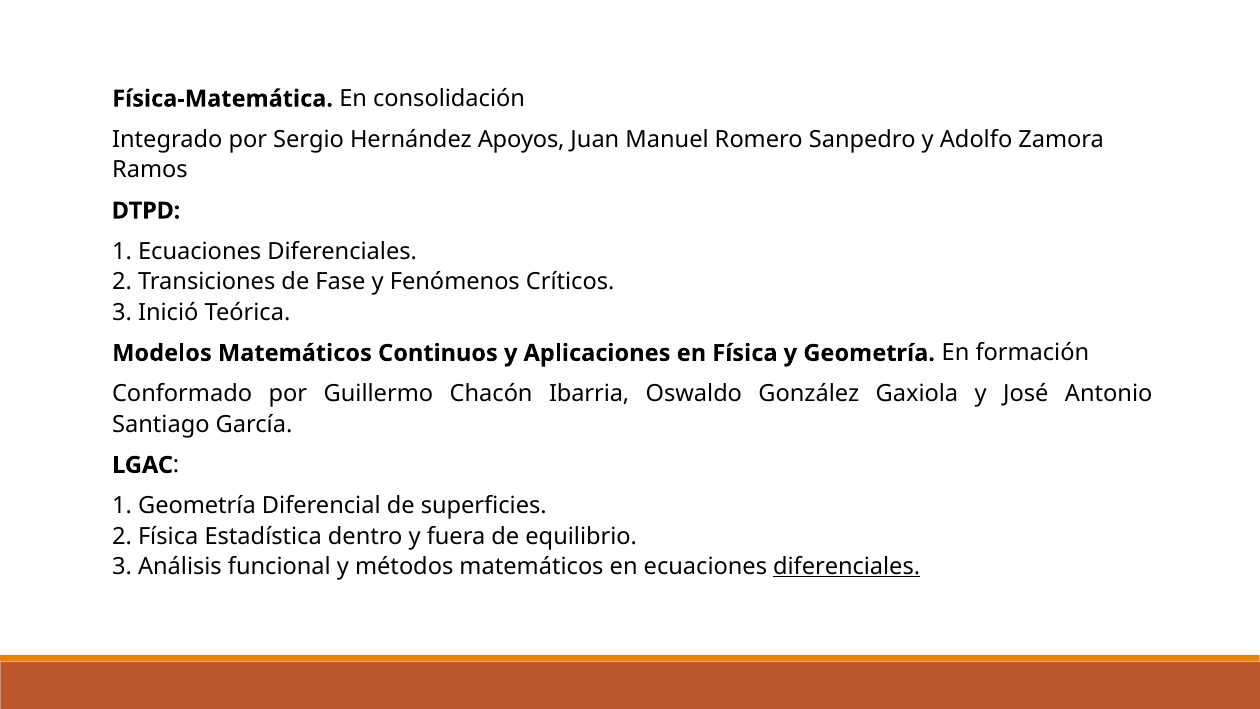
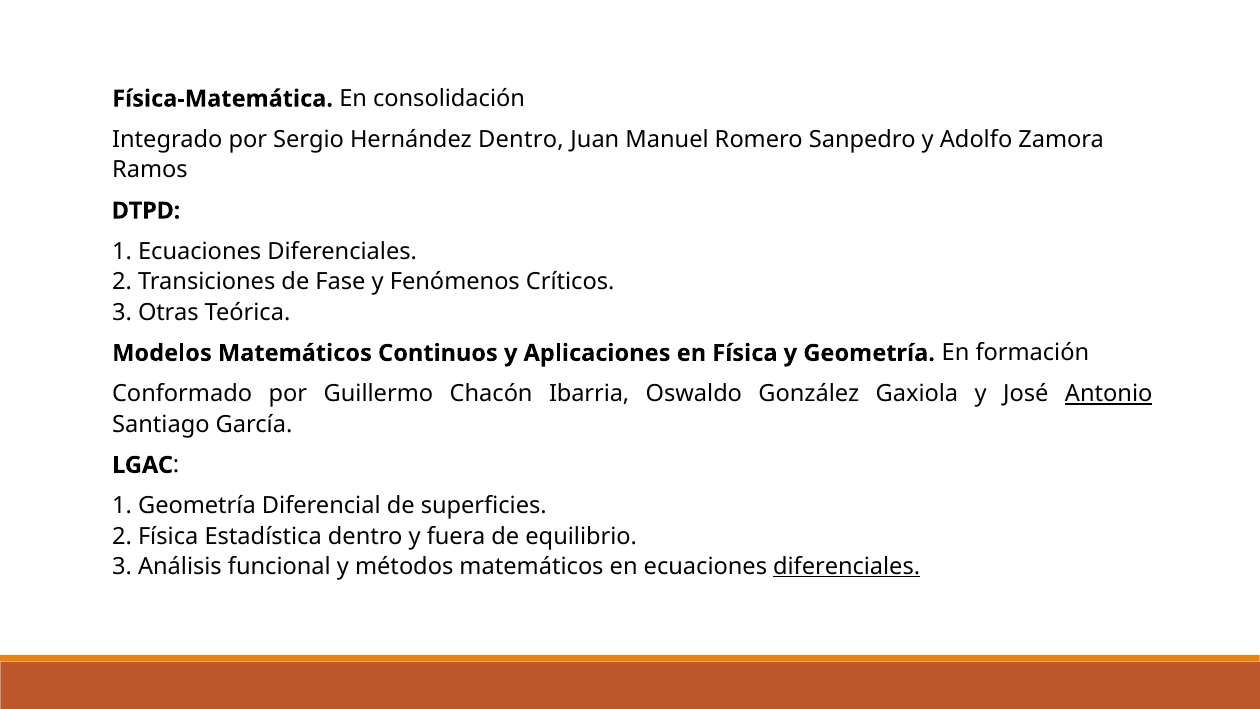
Hernández Apoyos: Apoyos -> Dentro (521, 140)
Inició: Inició -> Otras (168, 312)
Antonio underline: none -> present (1109, 394)
